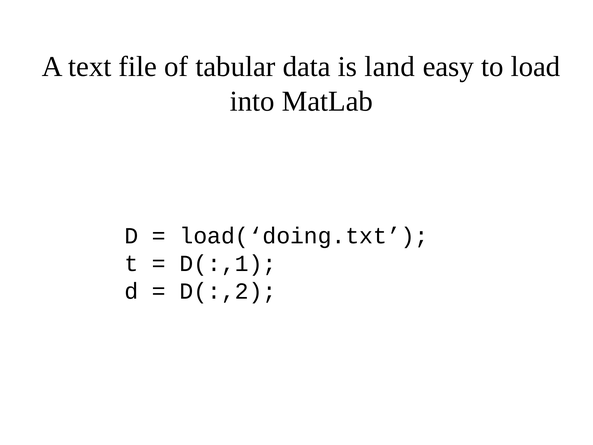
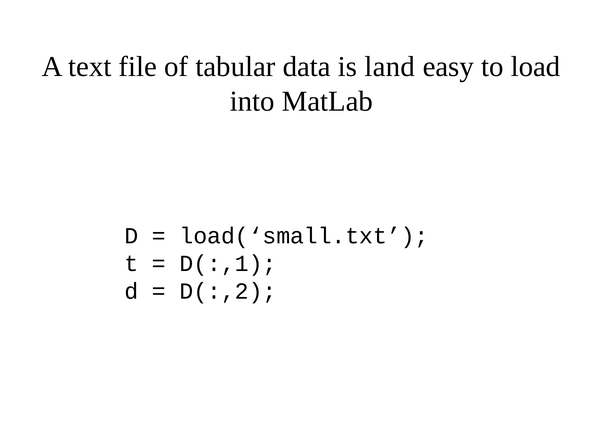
load(‘doing.txt: load(‘doing.txt -> load(‘small.txt (304, 236)
